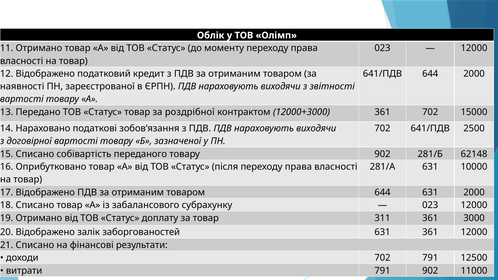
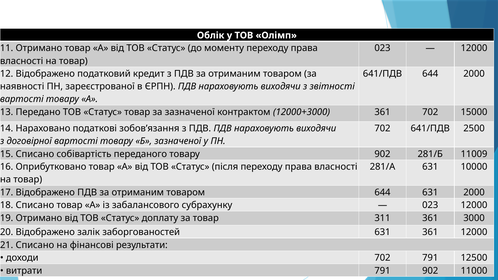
за роздрiбної: роздрiбної -> зазначеної (190, 112)
62148: 62148 -> 11009 (474, 154)
